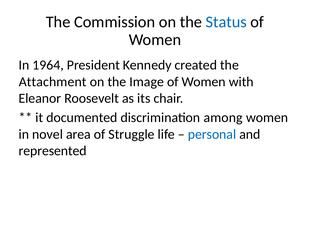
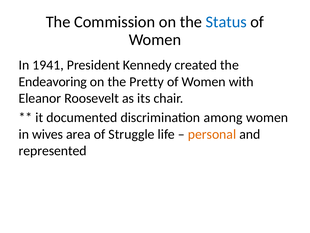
1964: 1964 -> 1941 (48, 65)
Attachment: Attachment -> Endeavoring (53, 82)
Image: Image -> Pretty (147, 82)
novel: novel -> wives (48, 134)
personal colour: blue -> orange (212, 134)
